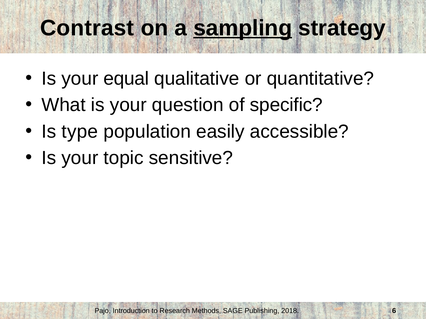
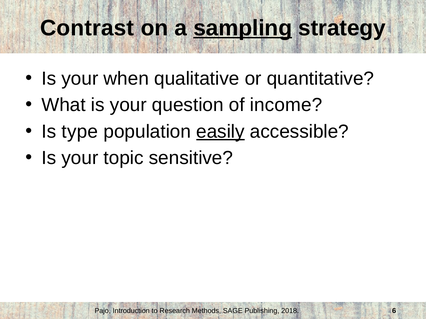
equal: equal -> when (126, 79)
specific: specific -> income (286, 105)
easily underline: none -> present (220, 132)
